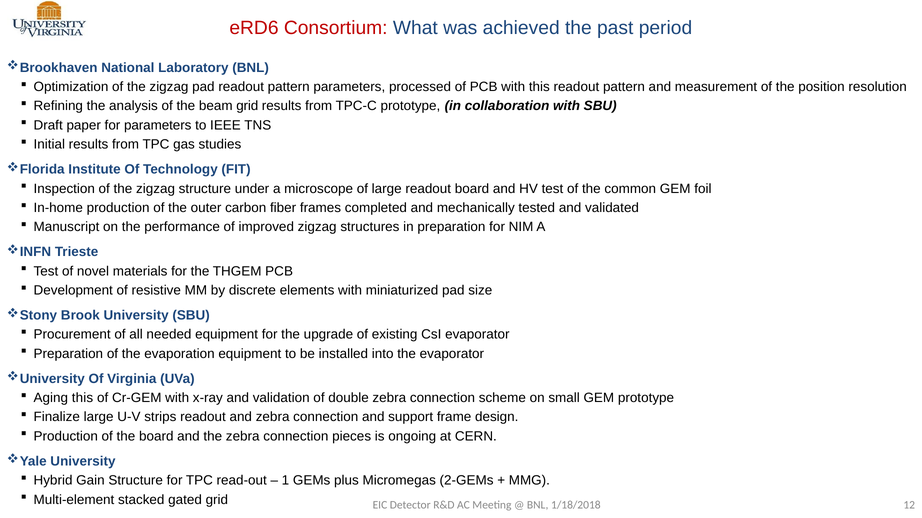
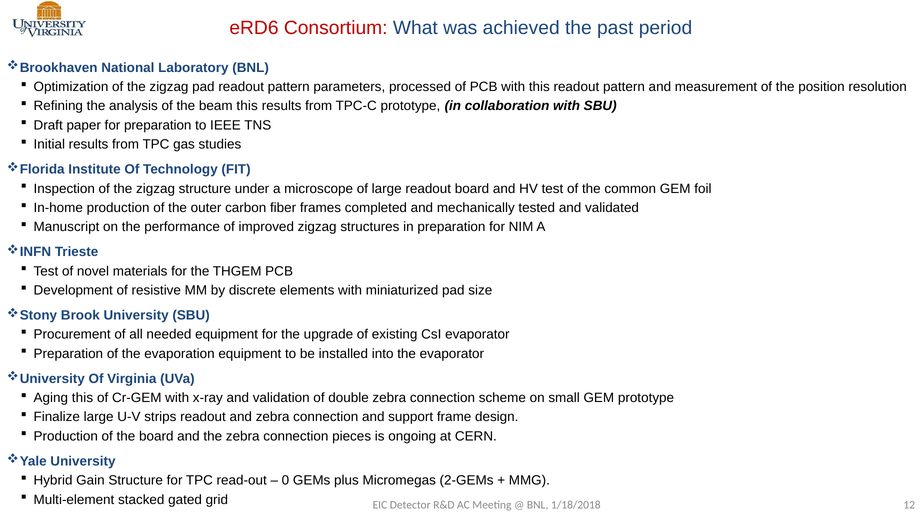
beam grid: grid -> this (247, 106)
for parameters: parameters -> preparation (158, 125)
1: 1 -> 0 (285, 481)
